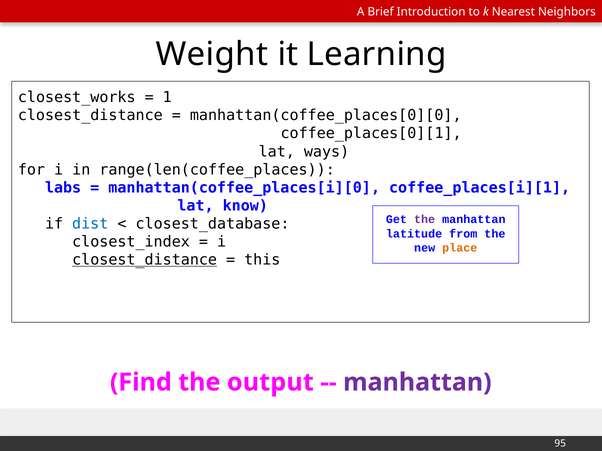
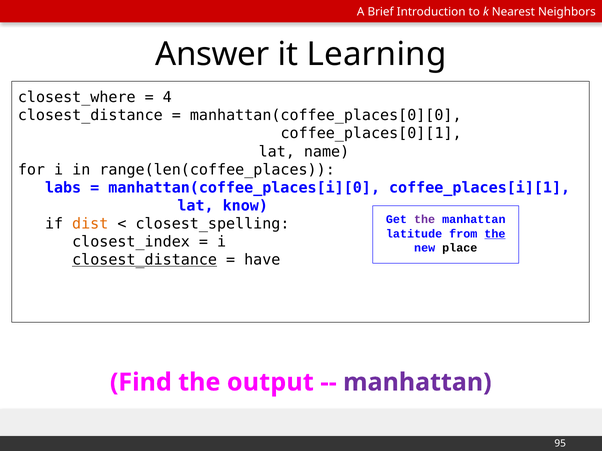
Weight: Weight -> Answer (212, 54)
closest_works: closest_works -> closest_where (77, 98)
1: 1 -> 4 (167, 98)
ways: ways -> name (327, 152)
dist colour: blue -> orange (90, 224)
closest_database: closest_database -> closest_spelling (213, 224)
the underline: none -> present (495, 234)
place colour: orange -> black (460, 248)
this: this -> have (262, 260)
